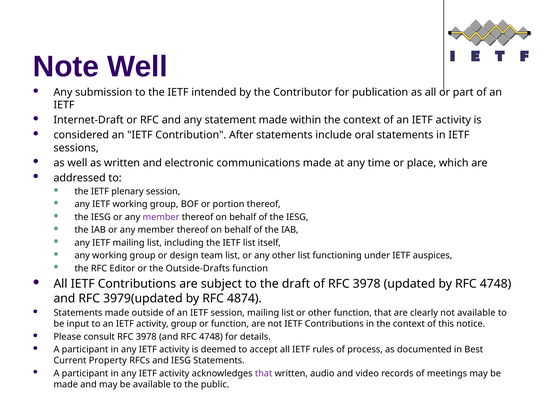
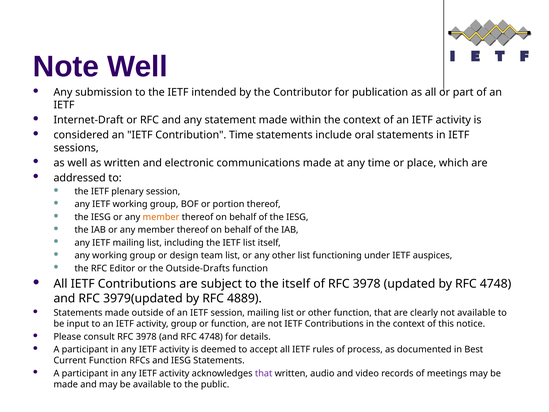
Contribution After: After -> Time (241, 135)
member colour: purple -> orange (161, 217)
the draft: draft -> itself (296, 284)
4874: 4874 -> 4889 (244, 298)
Current Property: Property -> Function (108, 360)
